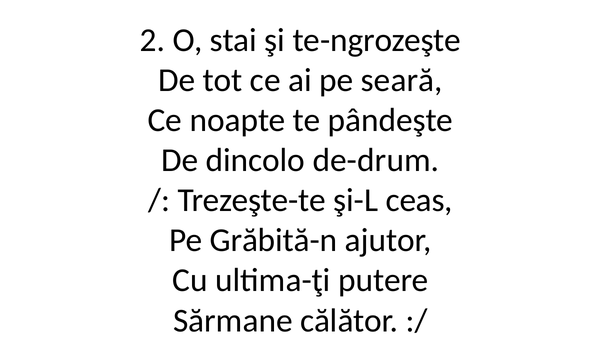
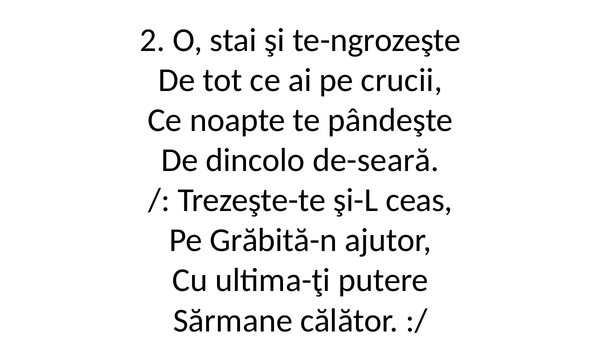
seară: seară -> crucii (402, 80)
de-drum: de-drum -> de-seară (376, 160)
